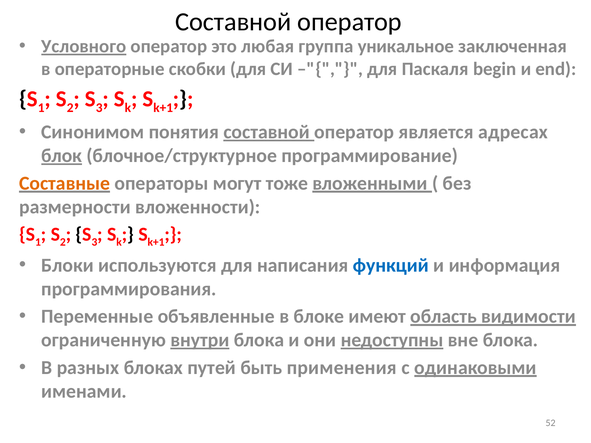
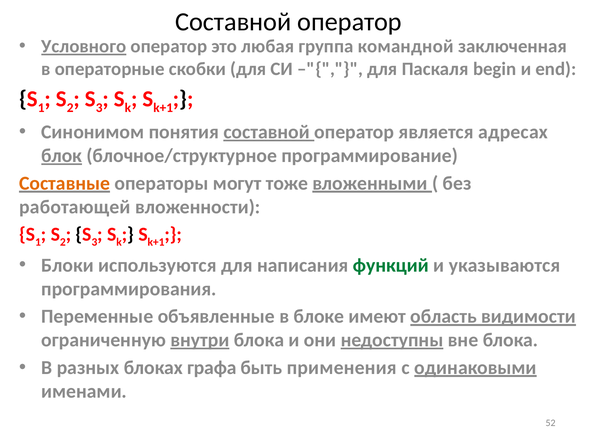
уникальное: уникальное -> командной (406, 46)
размерности: размерности -> работающей (75, 207)
функций colour: blue -> green (391, 265)
информация: информация -> указываются (504, 265)
путей: путей -> графа (212, 368)
